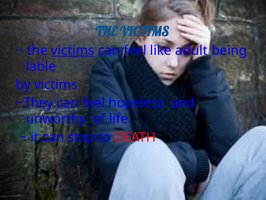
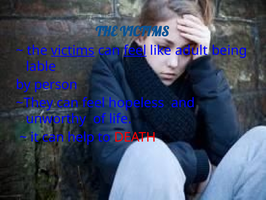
feel underline: none -> present (135, 50)
by victims: victims -> person (56, 85)
stop: stop -> help (81, 137)
